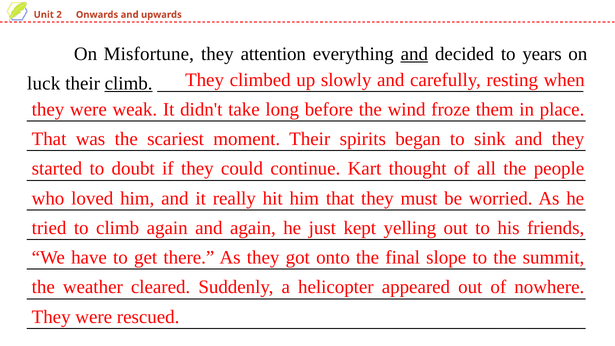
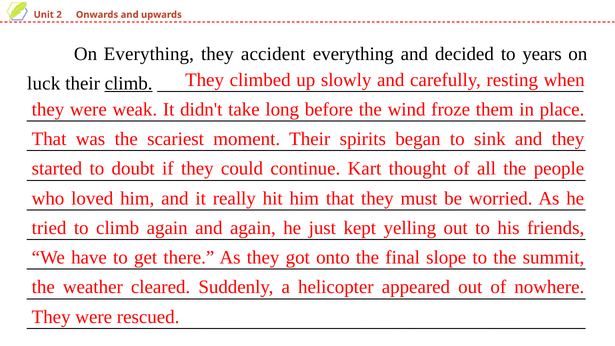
On Misfortune: Misfortune -> Everything (149, 54)
attention: attention -> accident (273, 54)
and underline: present -> none (414, 54)
